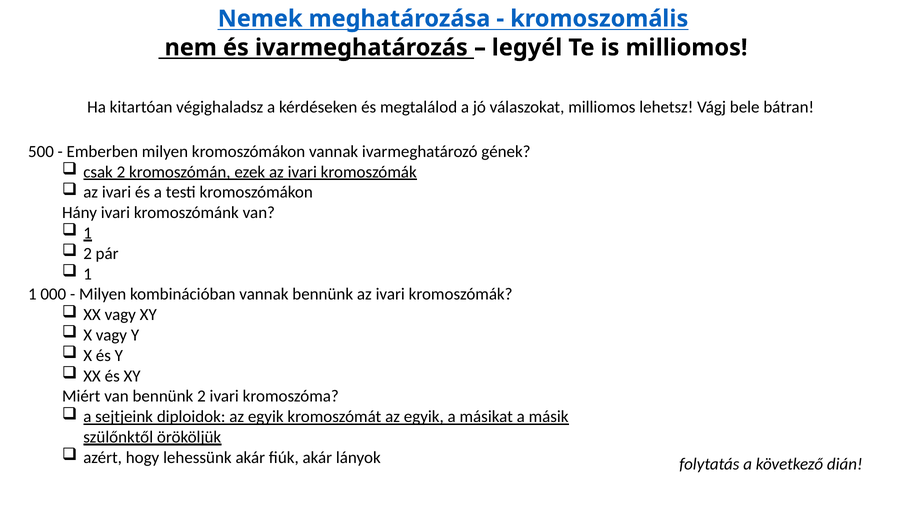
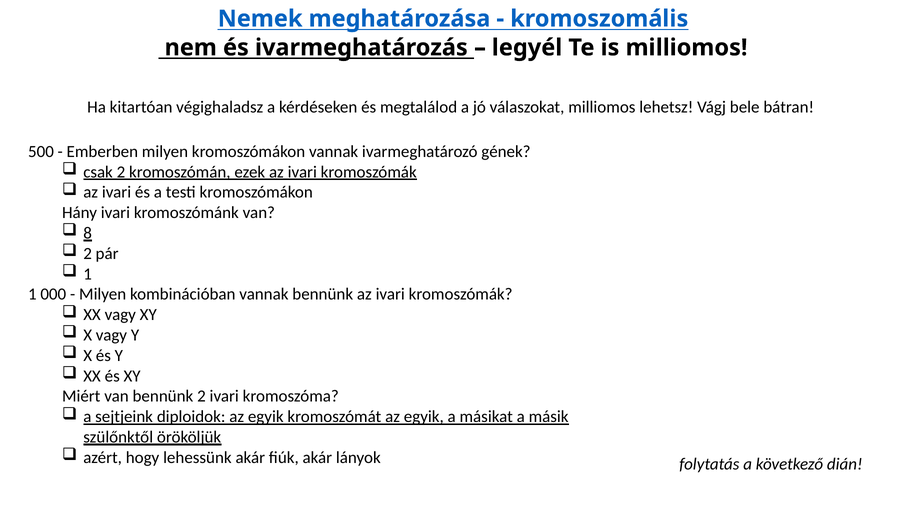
1: 1 -> 8 (88, 233)
